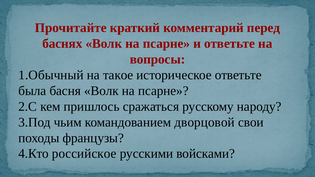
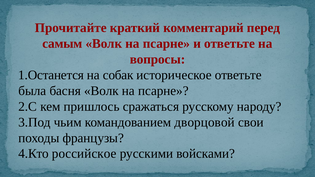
баснях: баснях -> самым (62, 44)
1.Обычный: 1.Обычный -> 1.Останется (51, 75)
такое: такое -> собак (118, 75)
